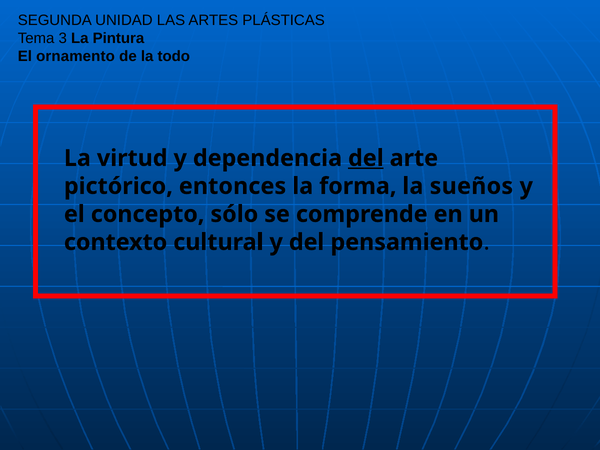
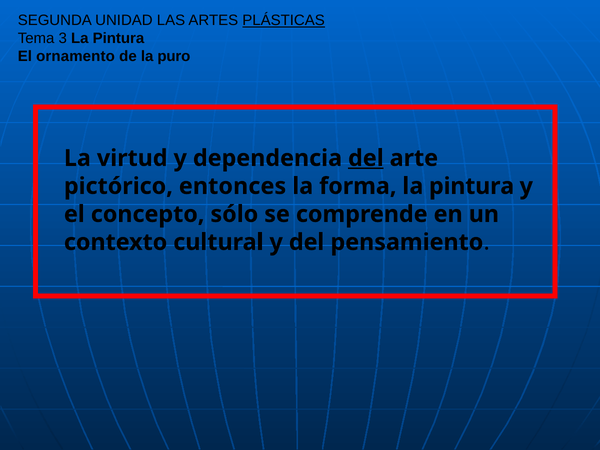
PLÁSTICAS underline: none -> present (284, 21)
todo: todo -> puro (174, 57)
forma la sueños: sueños -> pintura (472, 186)
